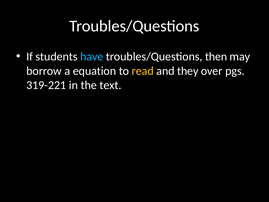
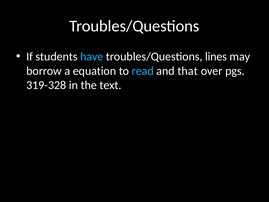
then: then -> lines (216, 56)
read colour: yellow -> light blue (143, 71)
they: they -> that (188, 71)
319-221: 319-221 -> 319-328 (46, 85)
